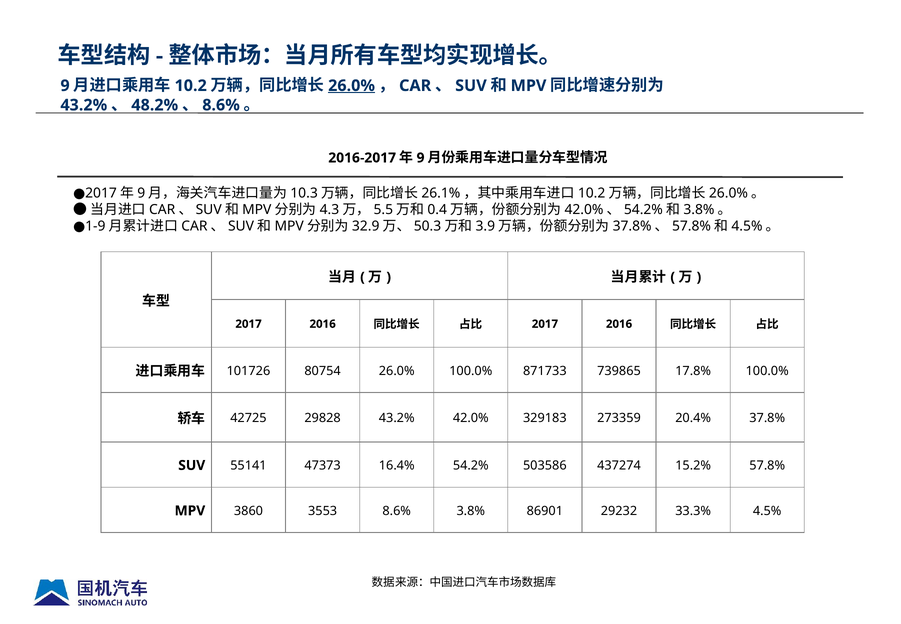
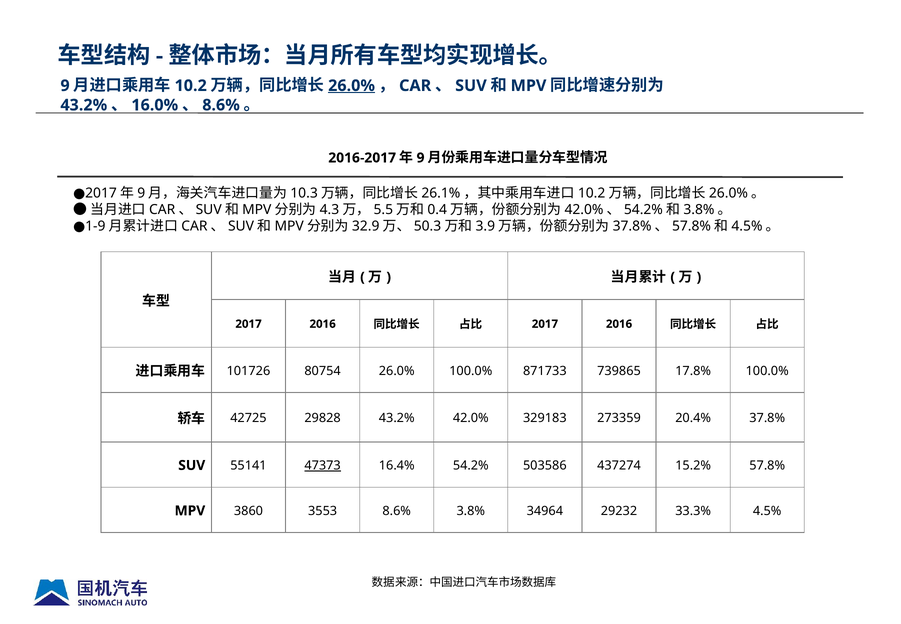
48.2%: 48.2% -> 16.0% (155, 105)
47373 underline: none -> present (323, 465)
86901: 86901 -> 34964 (545, 511)
